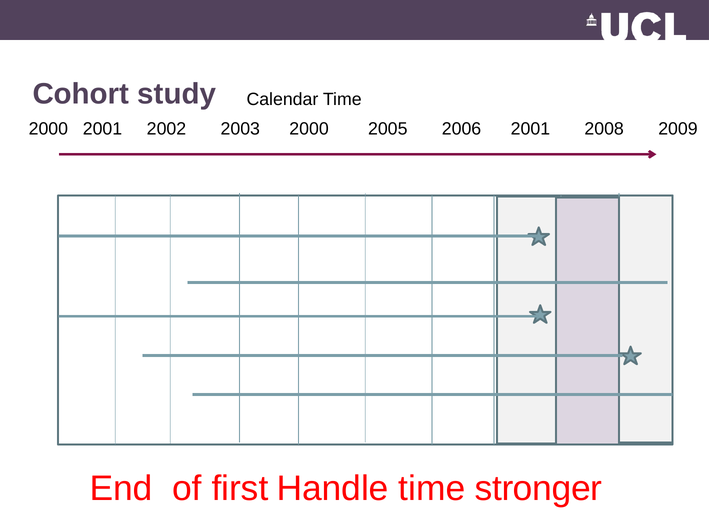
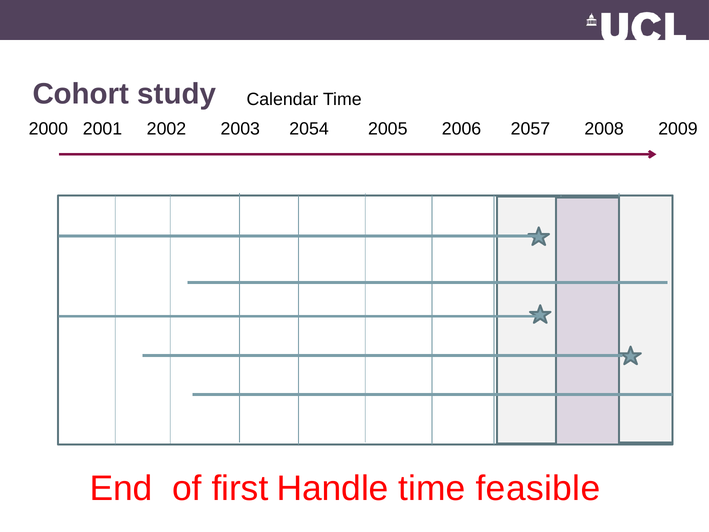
2003 2000: 2000 -> 2054 (309, 129)
2006 2001: 2001 -> 2057 (530, 129)
stronger: stronger -> feasible (538, 489)
